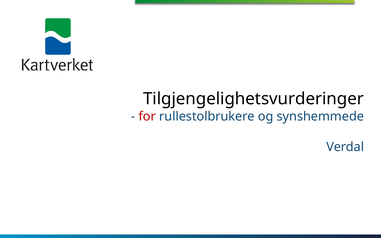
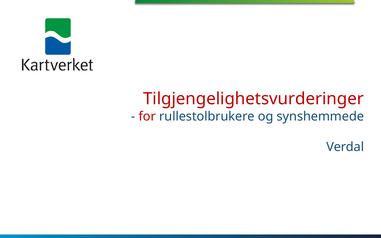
Tilgjengelighetsvurderinger colour: black -> red (253, 99)
